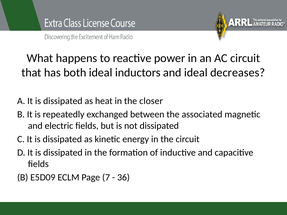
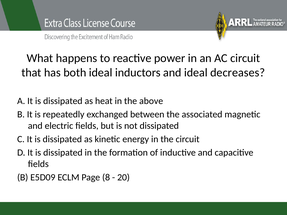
closer: closer -> above (151, 101)
7: 7 -> 8 (106, 178)
36: 36 -> 20 (123, 178)
